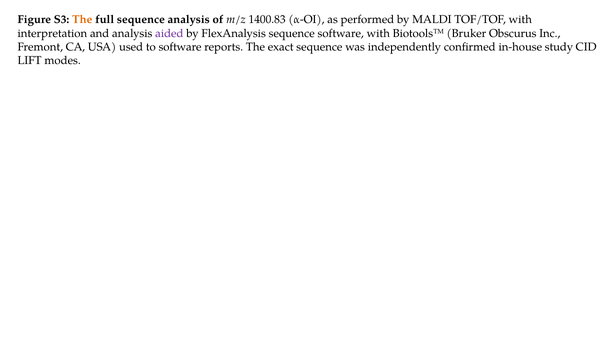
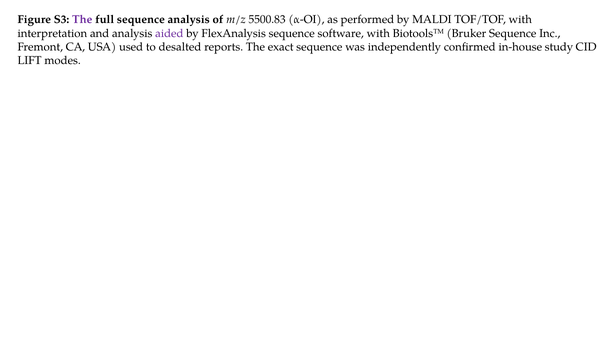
The colour: orange -> purple (82, 20)
1400.83: 1400.83 -> 5500.83 (267, 20)
Bruker Obscurus: Obscurus -> Sequence (513, 33)
to software: software -> desalted (180, 47)
